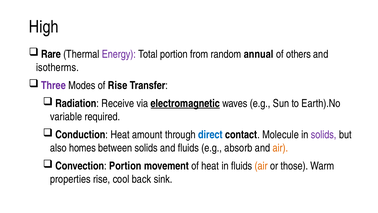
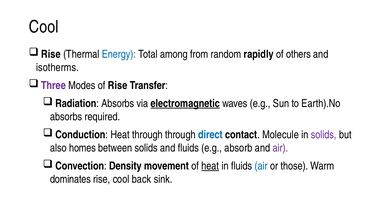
High: High -> Cool (44, 27)
Rare: Rare -> Rise (51, 54)
Energy colour: purple -> blue (119, 54)
Total portion: portion -> among (174, 54)
annual: annual -> rapidly (259, 54)
Radiation Receive: Receive -> Absorbs (118, 103)
variable: variable -> absorbs (66, 116)
Heat amount: amount -> through (147, 134)
air colour: orange -> purple (280, 148)
Convection Portion: Portion -> Density (125, 166)
heat underline: none -> present (210, 166)
air colour: orange -> blue (261, 166)
properties: properties -> dominates (70, 179)
